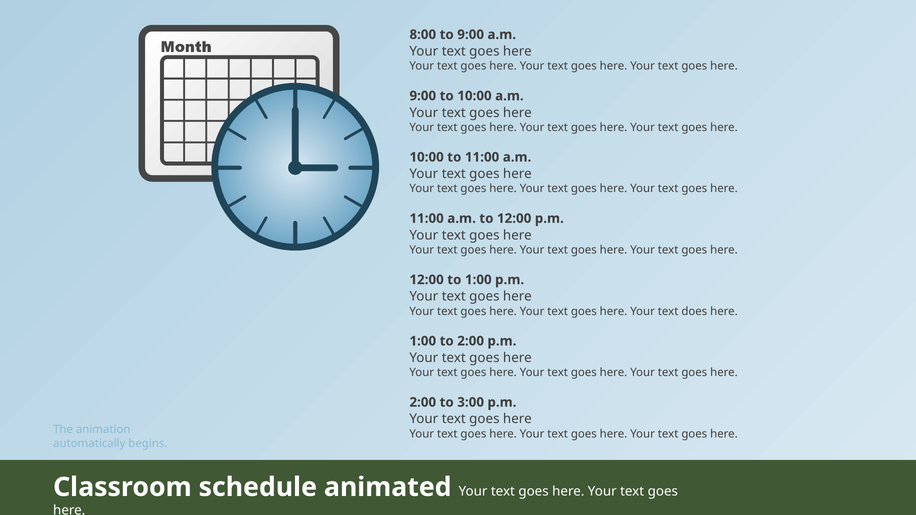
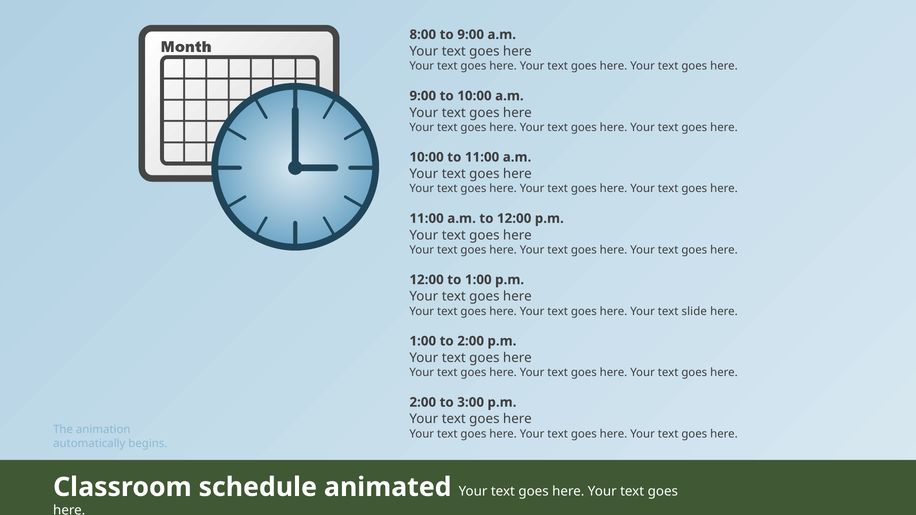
does: does -> slide (694, 311)
